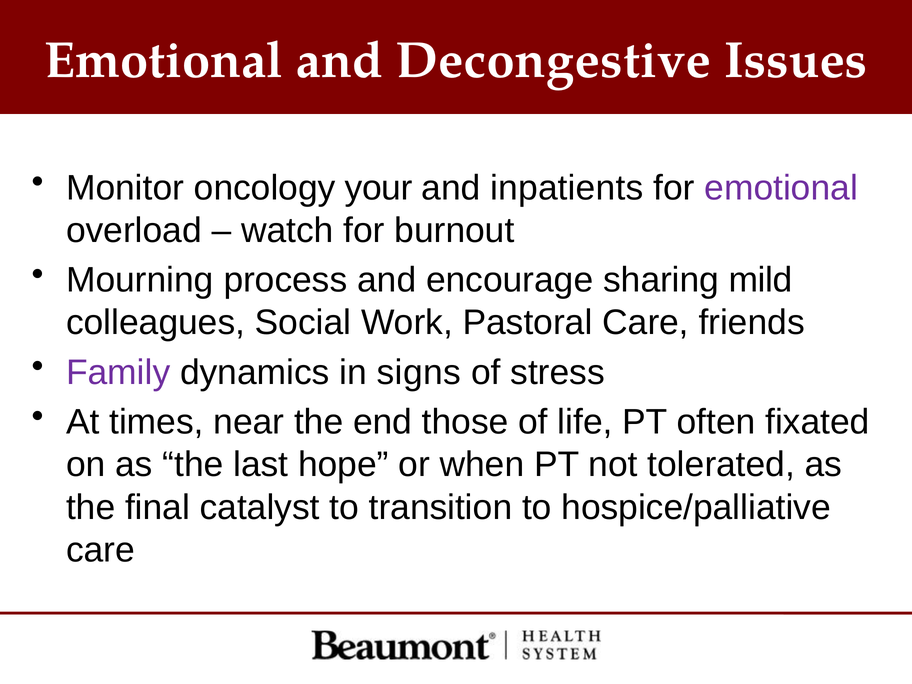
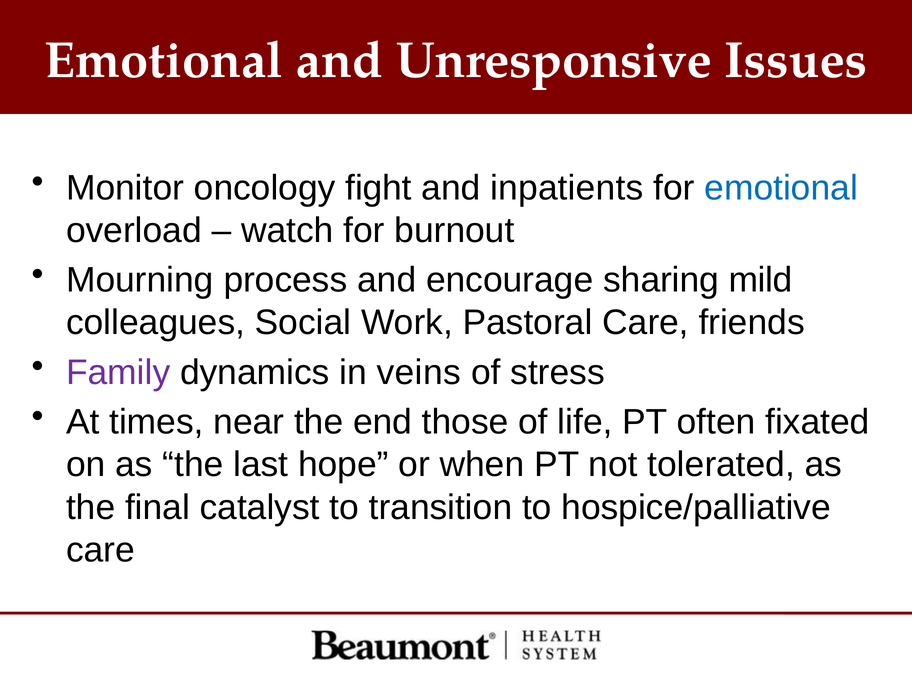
Decongestive: Decongestive -> Unresponsive (554, 61)
your: your -> fight (379, 188)
emotional colour: purple -> blue (781, 188)
signs: signs -> veins (419, 372)
